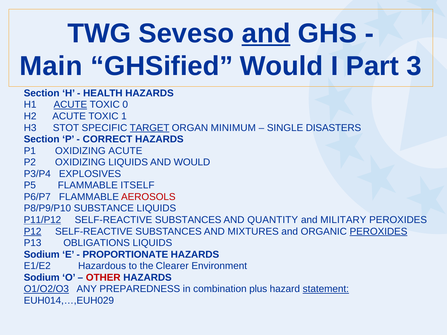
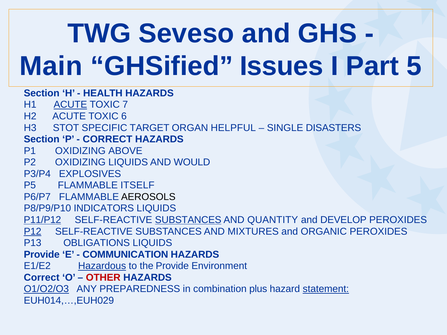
and underline: present -> none (266, 33)
GHSified Would: Would -> Issues (282, 66)
3: 3 -> 5 (414, 66)
0: 0 -> 7 (125, 105)
1: 1 -> 6 (124, 116)
TARGET underline: present -> none (150, 128)
MINIMUM: MINIMUM -> HELPFUL (233, 128)
OXIDIZING ACUTE: ACUTE -> ABOVE (125, 151)
AEROSOLS colour: red -> black (148, 197)
SUBSTANCE: SUBSTANCE -> INDICATORS (104, 209)
SUBSTANCES underline: none -> present (188, 220)
MILITARY: MILITARY -> DEVELOP (343, 220)
PEROXIDES underline: present -> none (378, 232)
Sodium: Sodium -> Provide (42, 255)
PROPORTIONATE: PROPORTIONATE -> COMMUNICATION (125, 255)
Hazardous underline: none -> present (102, 266)
the Clearer: Clearer -> Provide (172, 266)
Sodium: Sodium -> Correct (42, 278)
